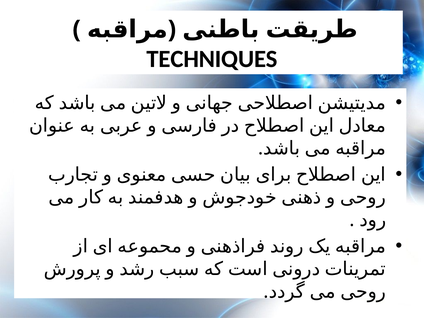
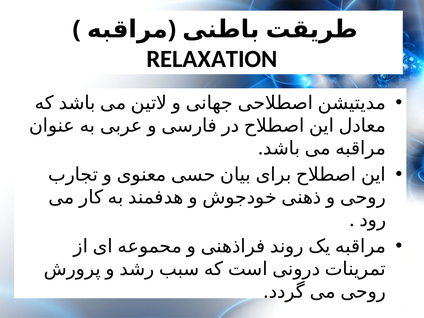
TECHNIQUES: TECHNIQUES -> RELAXATION (212, 59)
